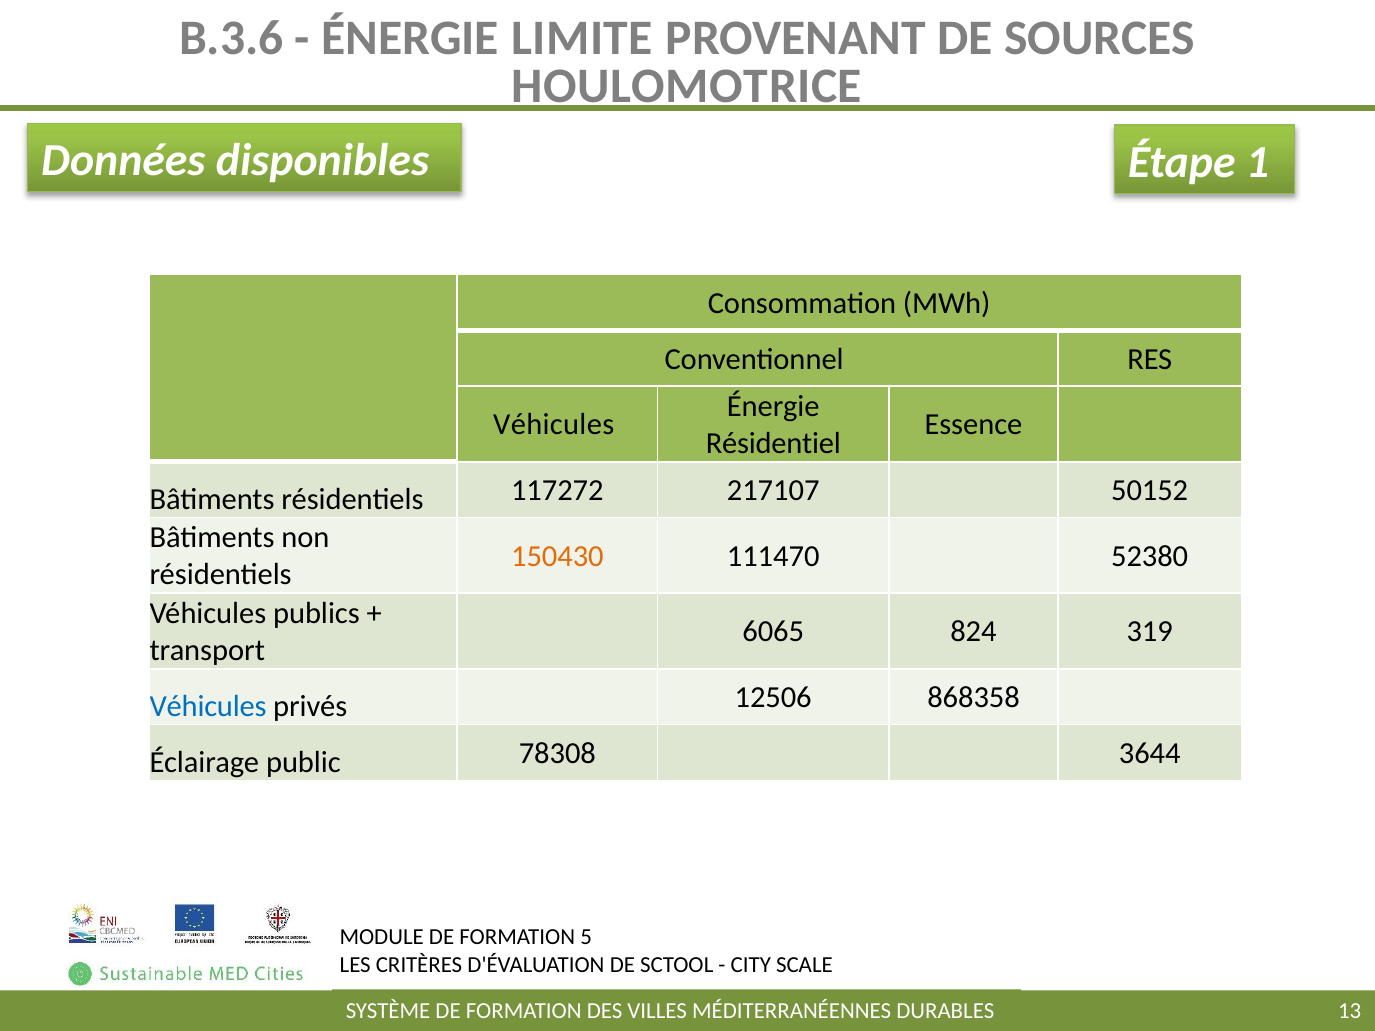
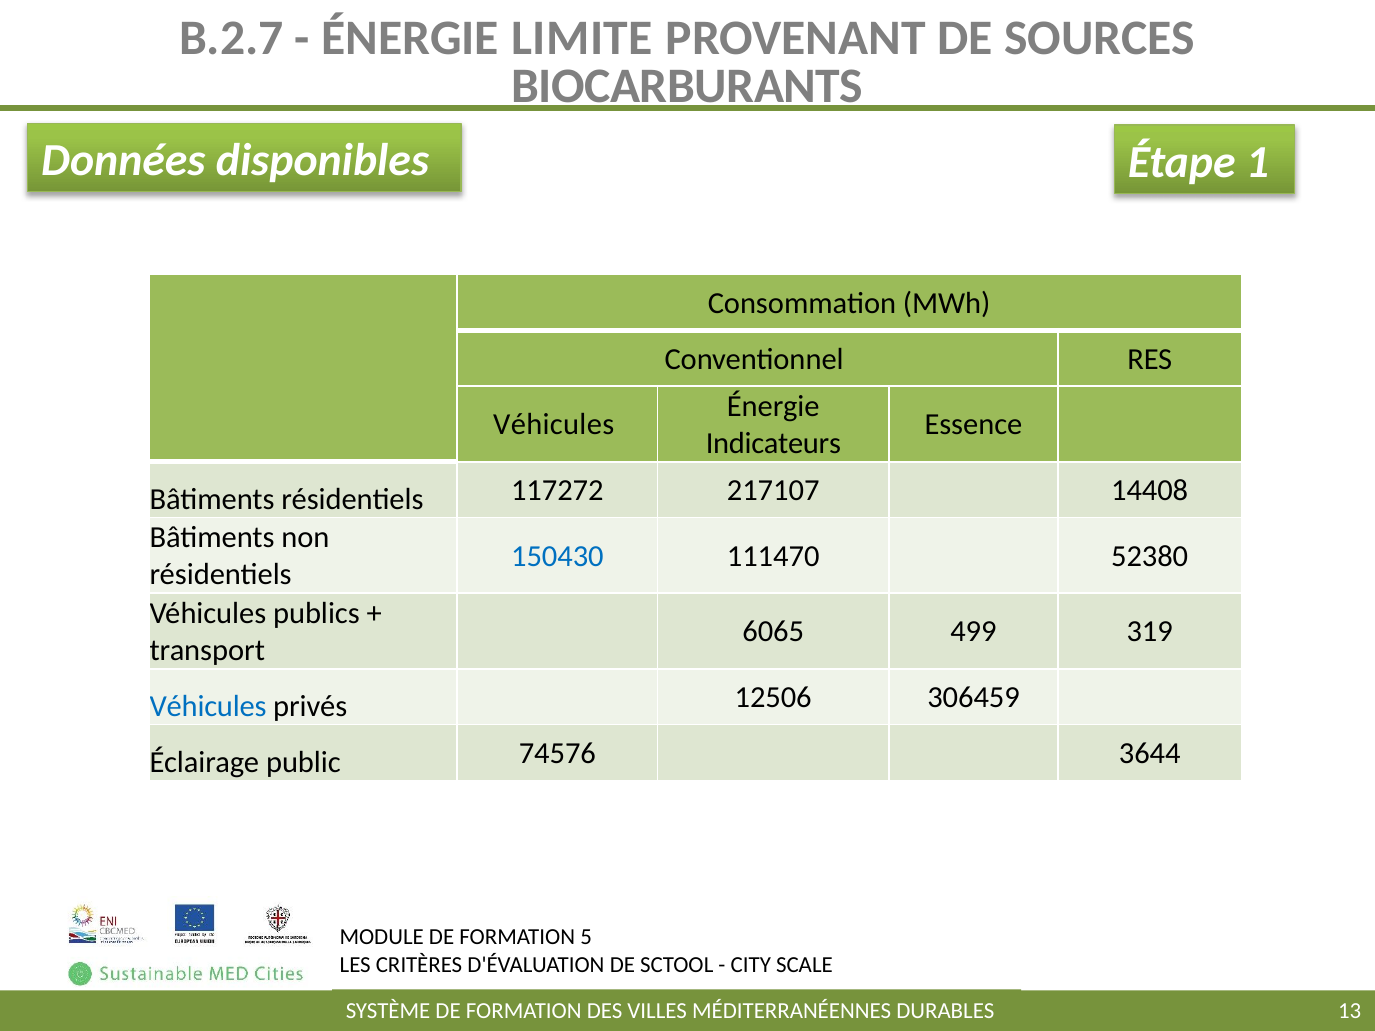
B.3.6: B.3.6 -> B.2.7 (231, 38)
HOULOMOTRICE: HOULOMOTRICE -> BIOCARBURANTS (687, 86)
Résidentiel: Résidentiel -> Indicateurs (773, 444)
50152: 50152 -> 14408 (1150, 491)
150430 colour: orange -> blue (557, 556)
824: 824 -> 499 (973, 632)
868358: 868358 -> 306459 (974, 698)
78308: 78308 -> 74576 (557, 753)
